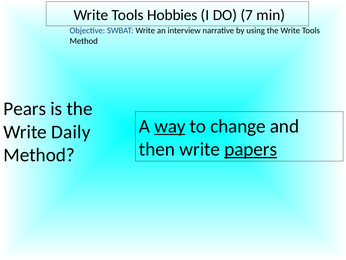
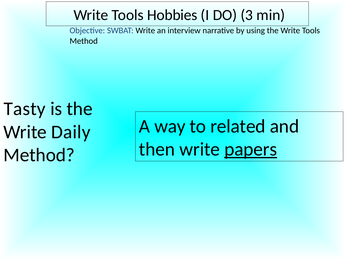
7: 7 -> 3 (247, 15)
Pears: Pears -> Tasty (25, 109)
way underline: present -> none (170, 126)
change: change -> related (238, 126)
